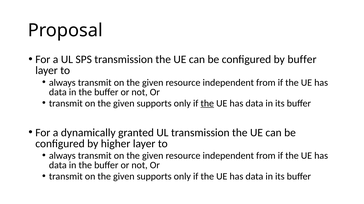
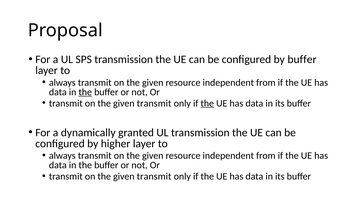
the underline: none -> present (85, 92)
supports: supports -> transmit (154, 104)
supports: supports -> transmit (154, 177)
